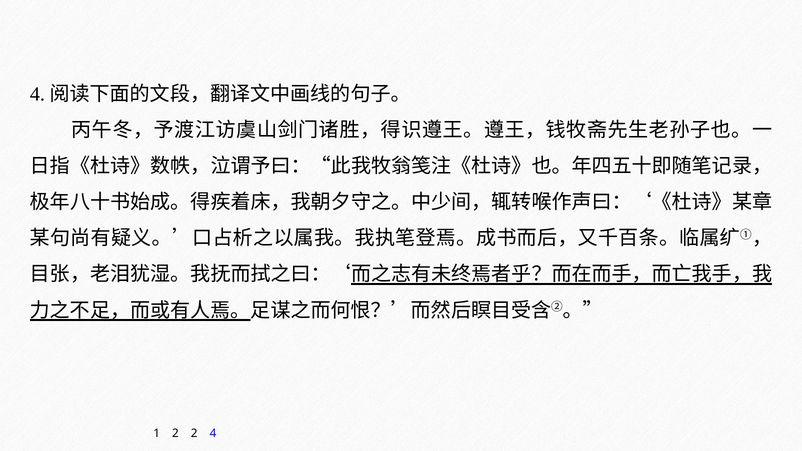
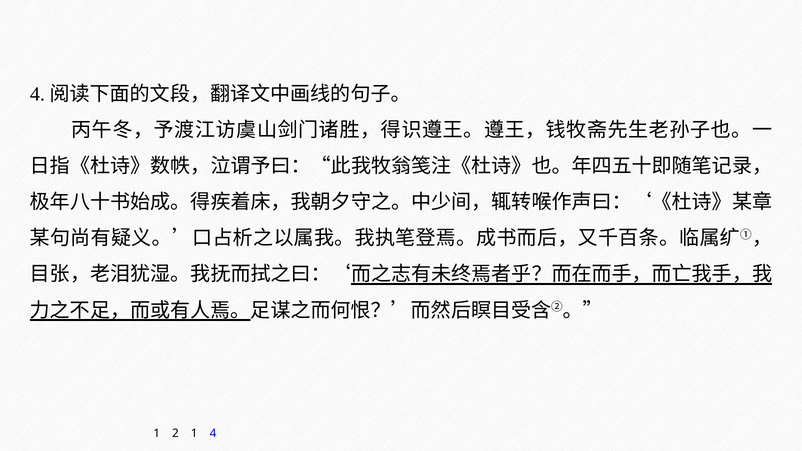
2 2: 2 -> 1 (194, 434)
